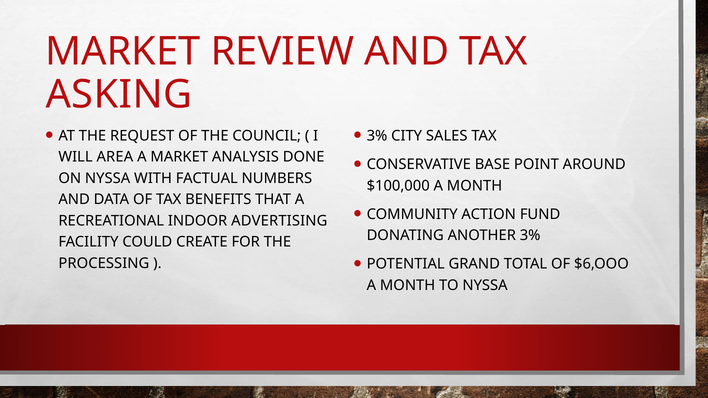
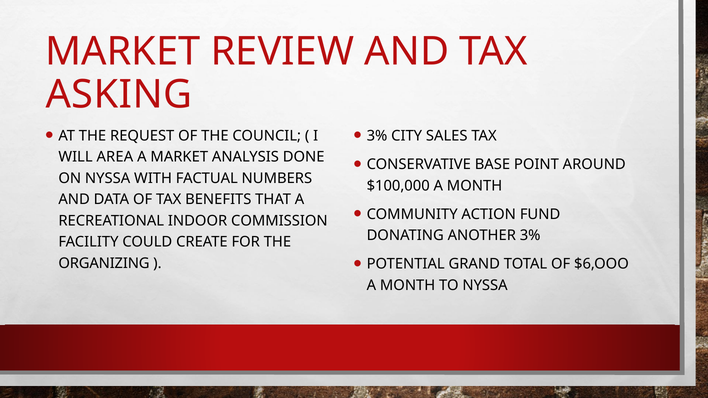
ADVERTISING: ADVERTISING -> COMMISSION (279, 221)
PROCESSING: PROCESSING -> ORGANIZING (104, 263)
